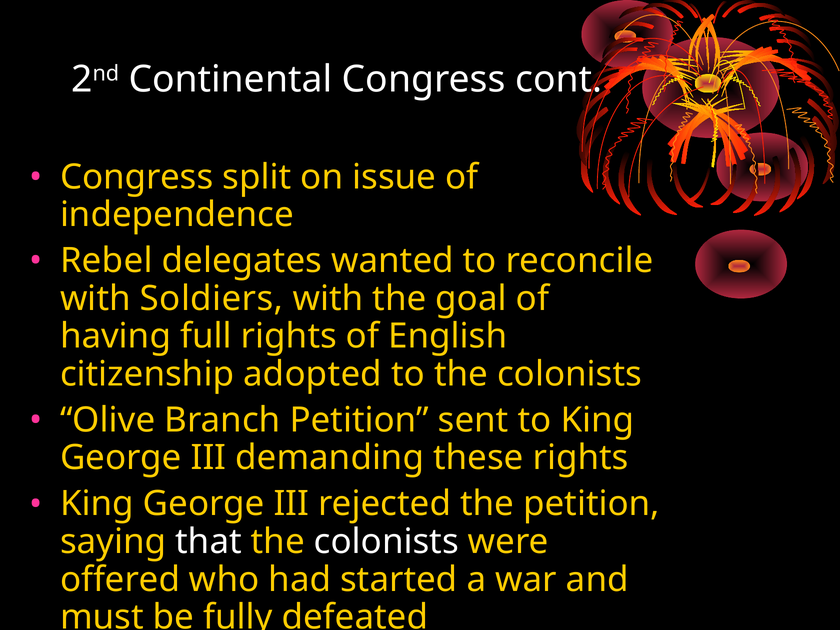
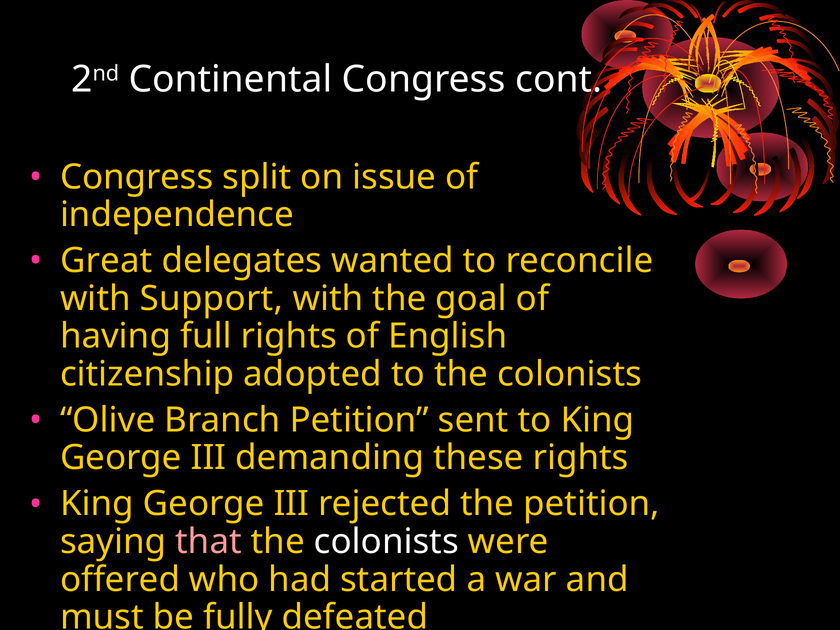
Rebel: Rebel -> Great (106, 261)
Soldiers: Soldiers -> Support (211, 299)
that colour: white -> pink (209, 542)
